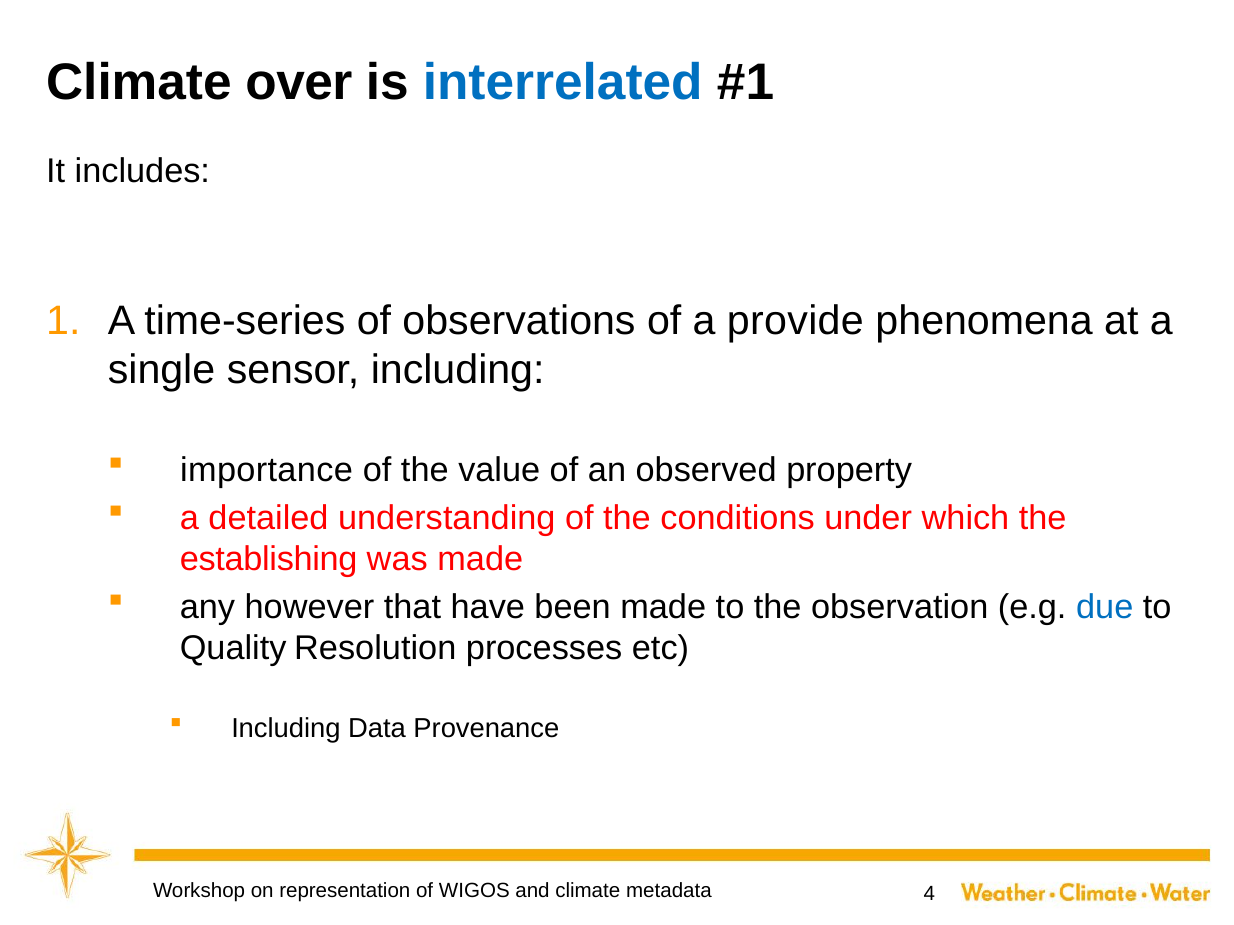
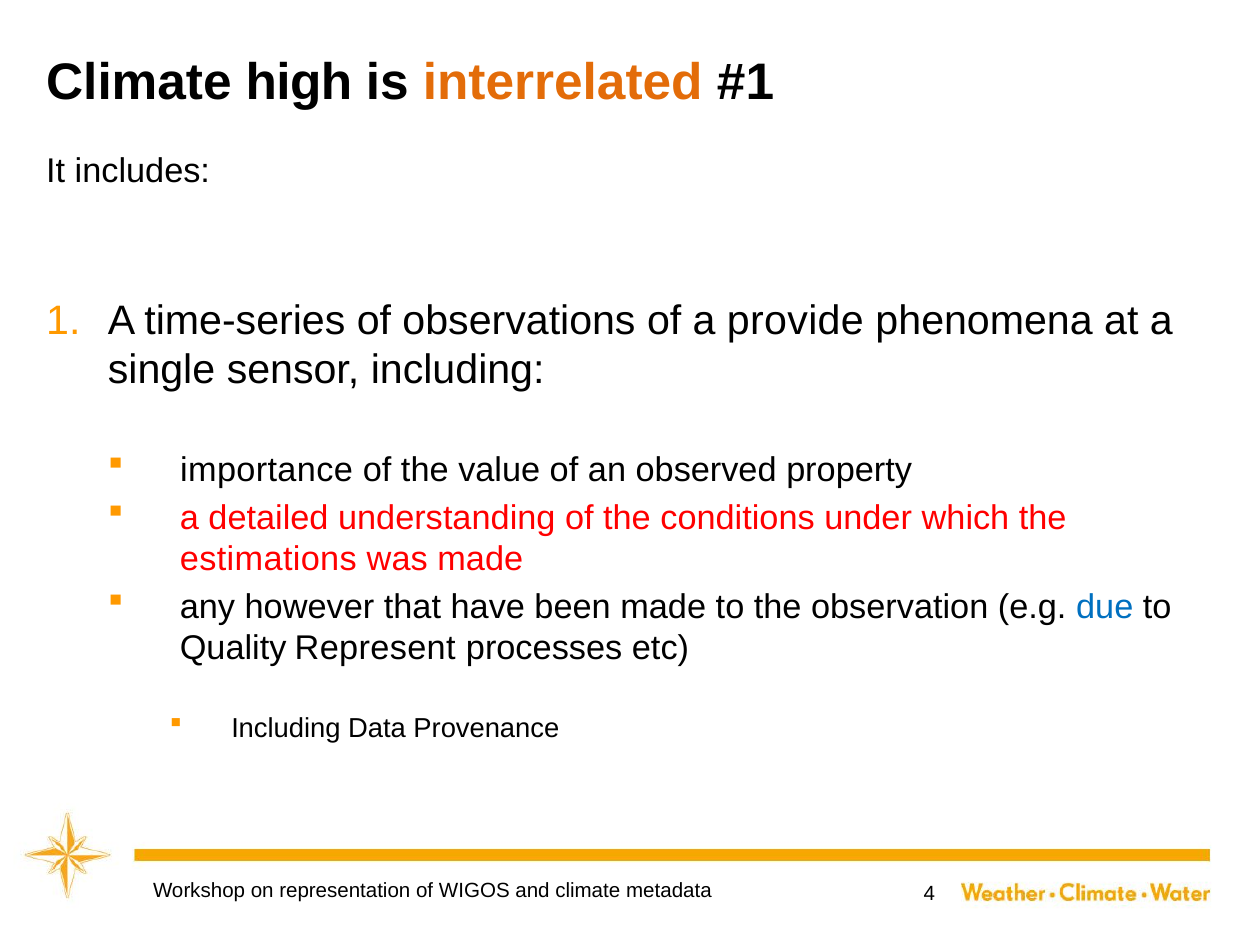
over: over -> high (299, 82)
interrelated colour: blue -> orange (563, 82)
establishing: establishing -> estimations (268, 559)
Resolution: Resolution -> Represent (375, 648)
